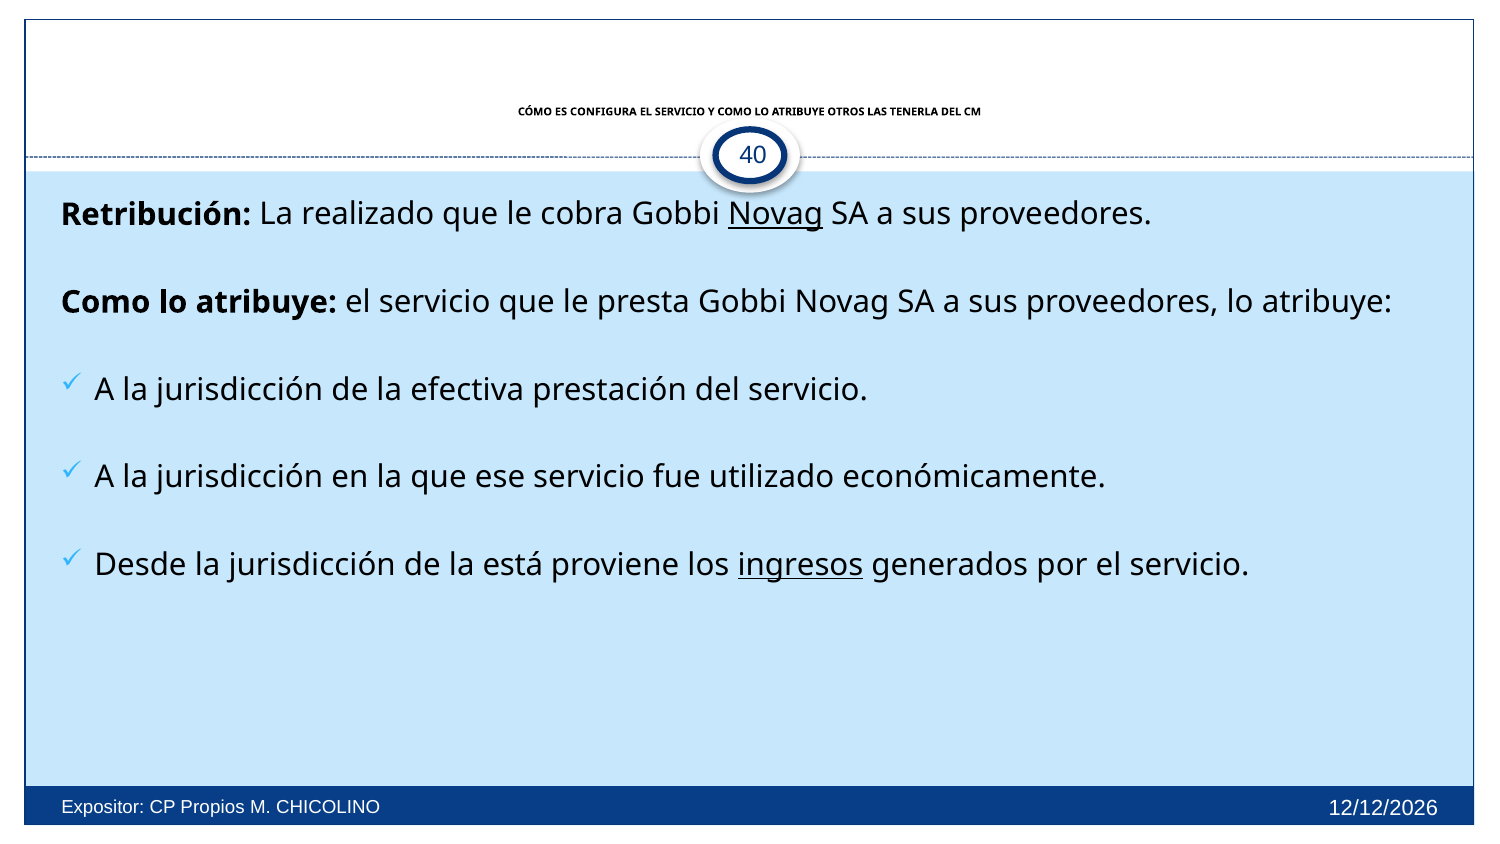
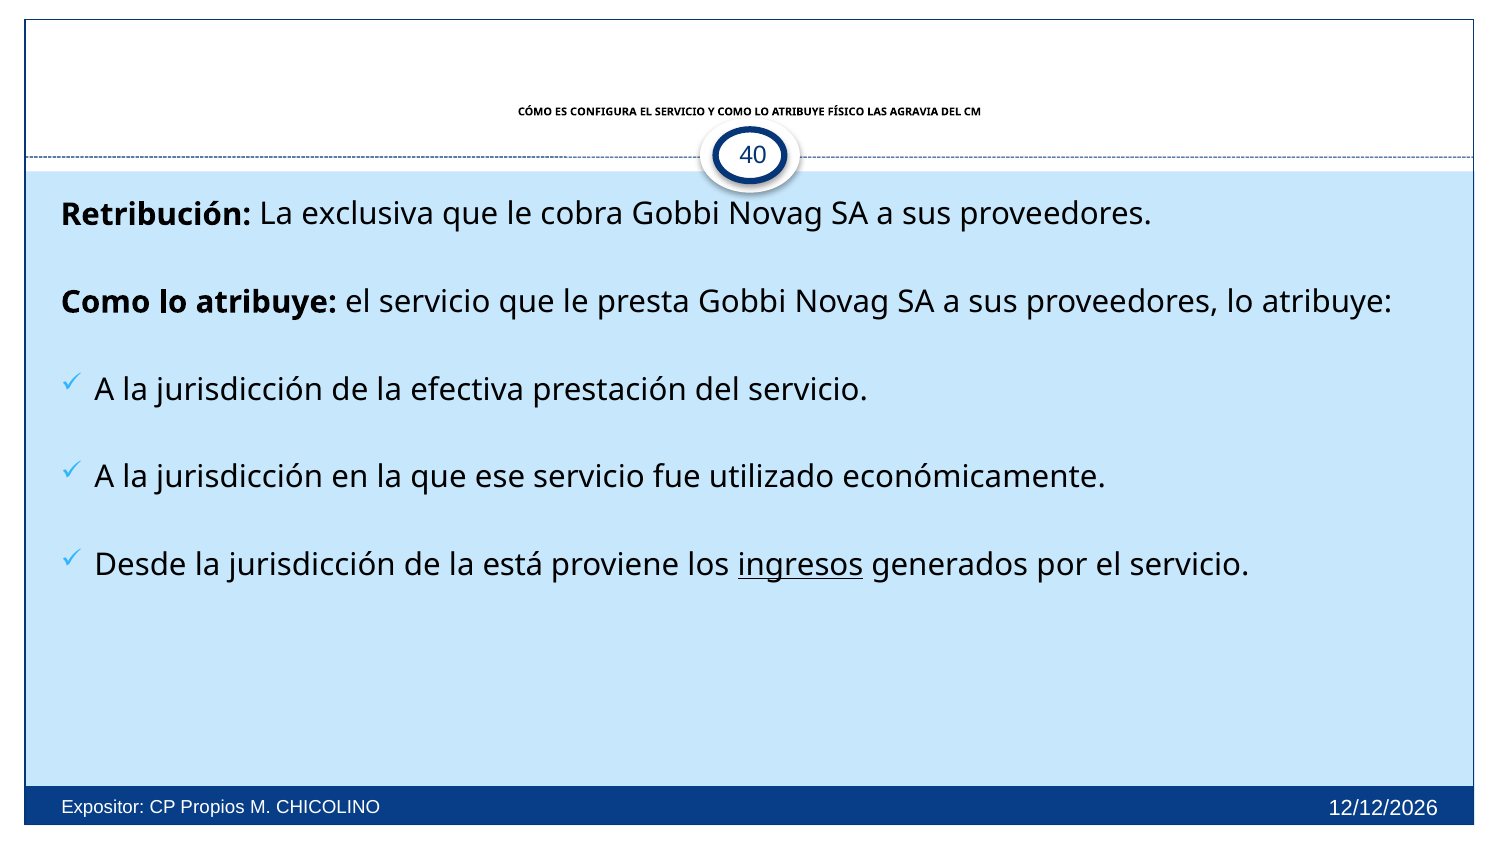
OTROS: OTROS -> FÍSICO (846, 112)
TENERLA: TENERLA -> AGRAVIA (914, 112)
realizado: realizado -> exclusiva (368, 215)
Novag underline: present -> none (776, 215)
